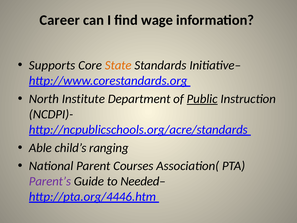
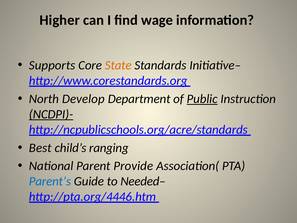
Career: Career -> Higher (60, 20)
Institute: Institute -> Develop (83, 99)
NCDPI)- underline: none -> present (51, 114)
Able: Able -> Best (40, 148)
Courses: Courses -> Provide (133, 166)
Parent’s colour: purple -> blue (50, 181)
